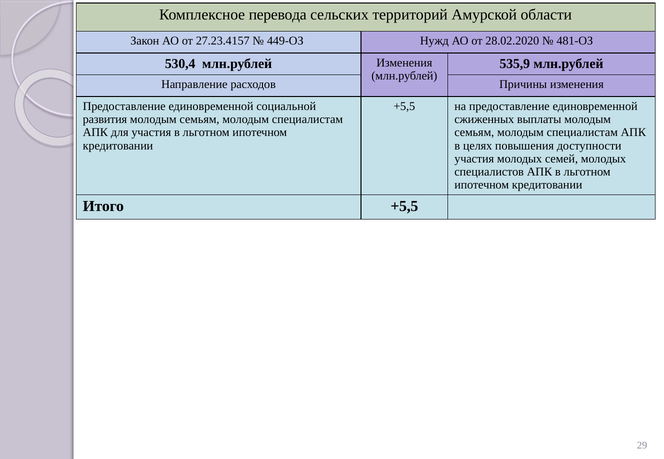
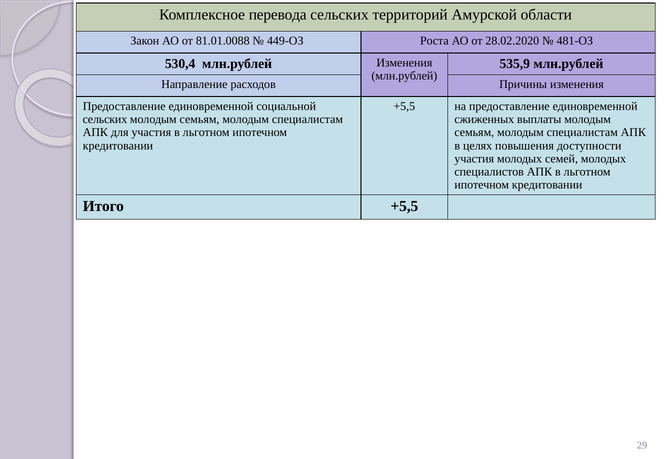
27.23.4157: 27.23.4157 -> 81.01.0088 (223, 41)
Нужд: Нужд -> Роста (434, 41)
развития: развития -> сельских (105, 119)
